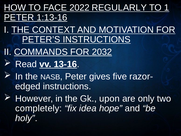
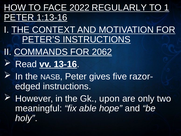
2032: 2032 -> 2062 (102, 52)
completely: completely -> meaningful (39, 108)
idea: idea -> able (88, 108)
